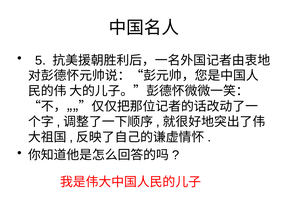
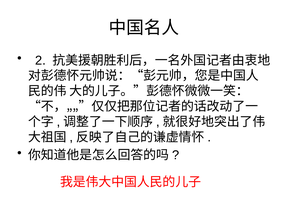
5: 5 -> 2 (40, 60)
